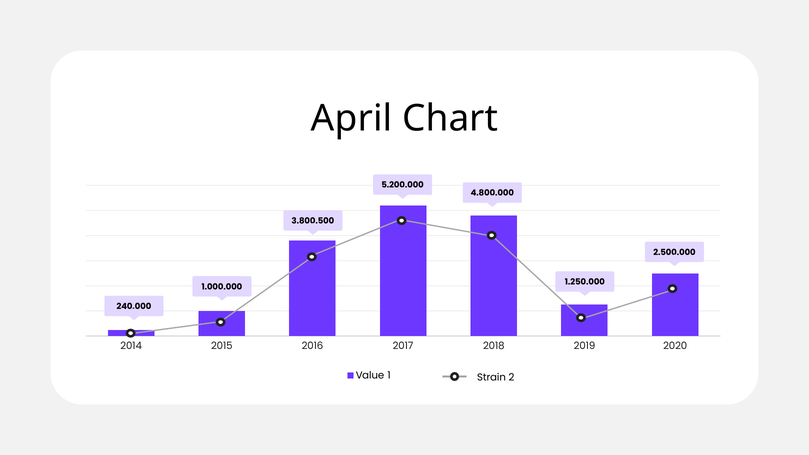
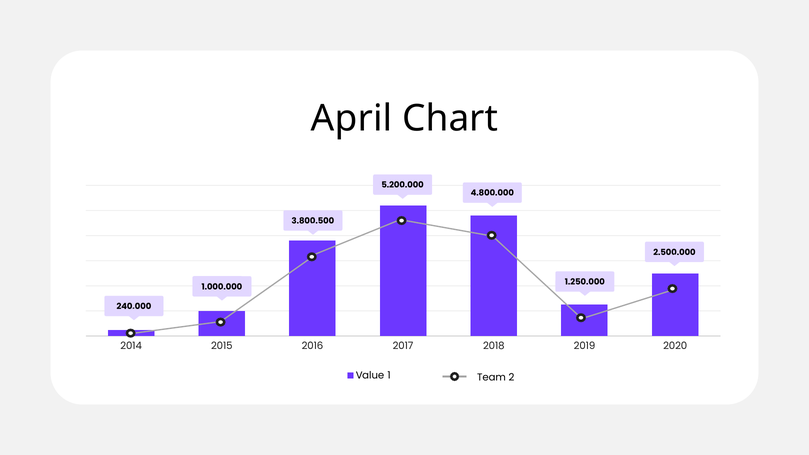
Strain: Strain -> Team (491, 377)
